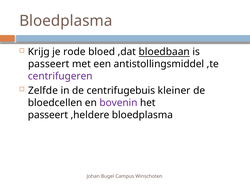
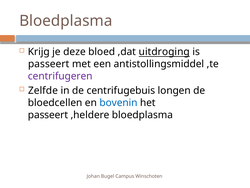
rode: rode -> deze (74, 52)
bloedbaan: bloedbaan -> uitdroging (164, 52)
kleiner: kleiner -> longen (174, 90)
bovenin colour: purple -> blue (118, 103)
